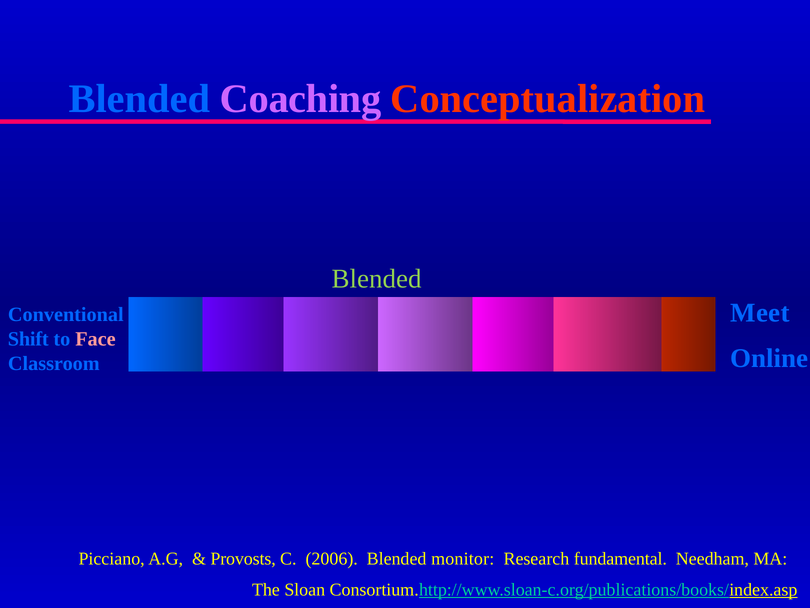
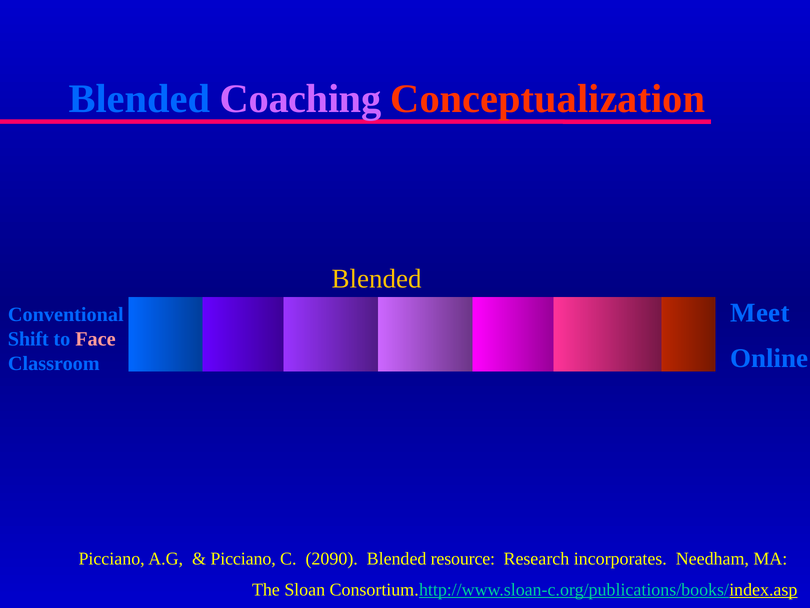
Blended colour: light green -> yellow (377, 279)
Provosts: Provosts -> Picciano (243, 559)
2006: 2006 -> 2090 (332, 559)
monitor: monitor -> resource (463, 559)
fundamental: fundamental -> incorporates (620, 559)
